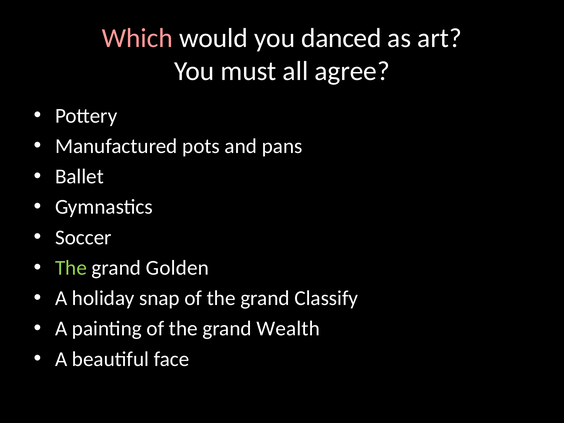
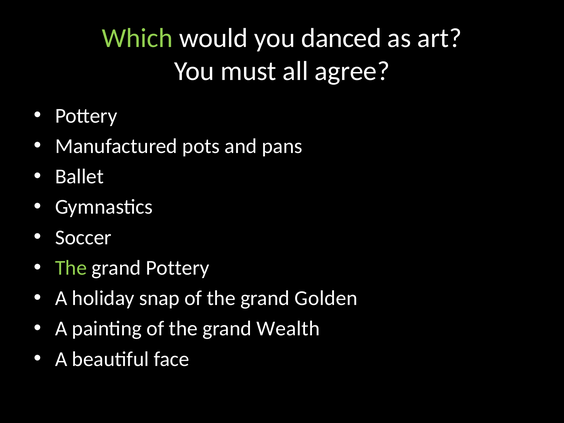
Which colour: pink -> light green (137, 38)
grand Golden: Golden -> Pottery (178, 268)
Classify: Classify -> Golden (326, 298)
